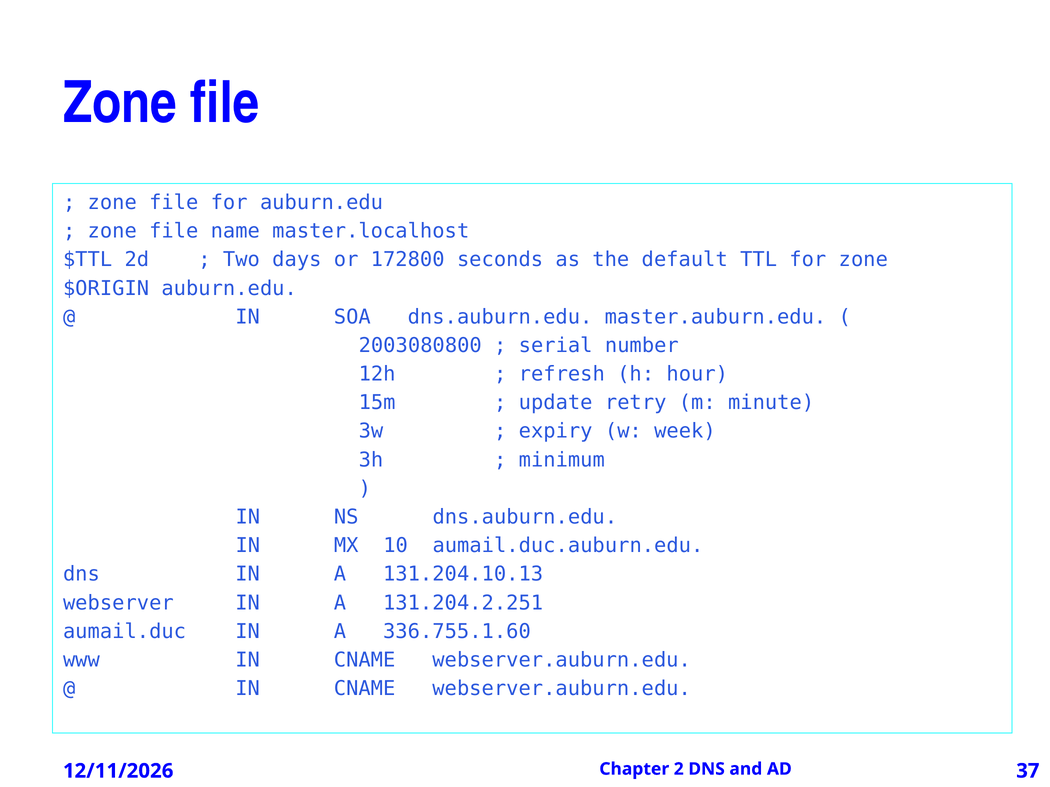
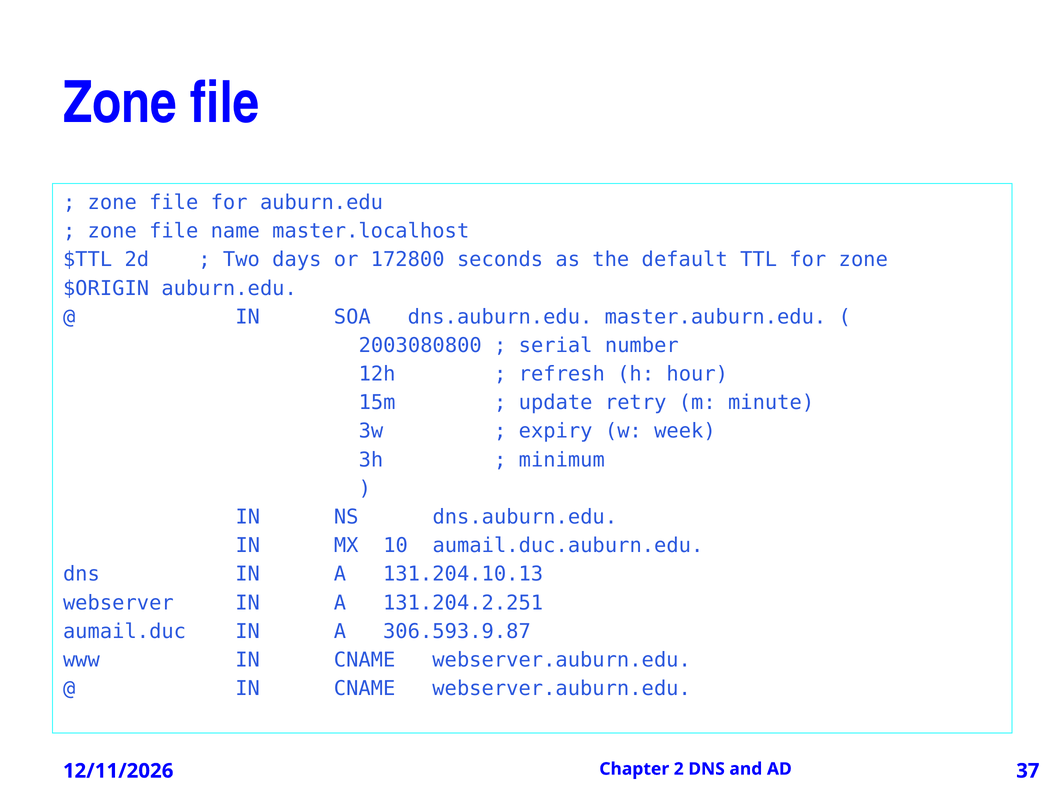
336.755.1.60: 336.755.1.60 -> 306.593.9.87 (457, 632)
